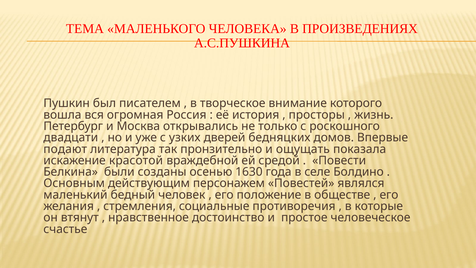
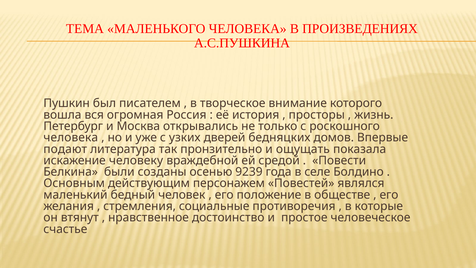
двадцати: двадцати -> человека (71, 138)
красотой: красотой -> человеку (136, 160)
1630: 1630 -> 9239 (249, 172)
